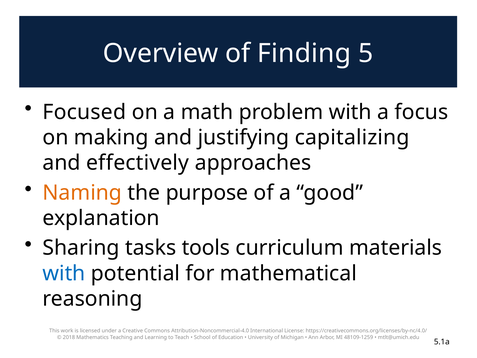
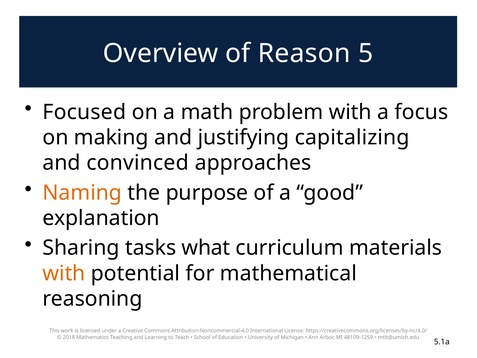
Finding: Finding -> Reason (304, 54)
effectively: effectively -> convinced (138, 163)
tools: tools -> what (206, 248)
with colour: blue -> orange (64, 273)
